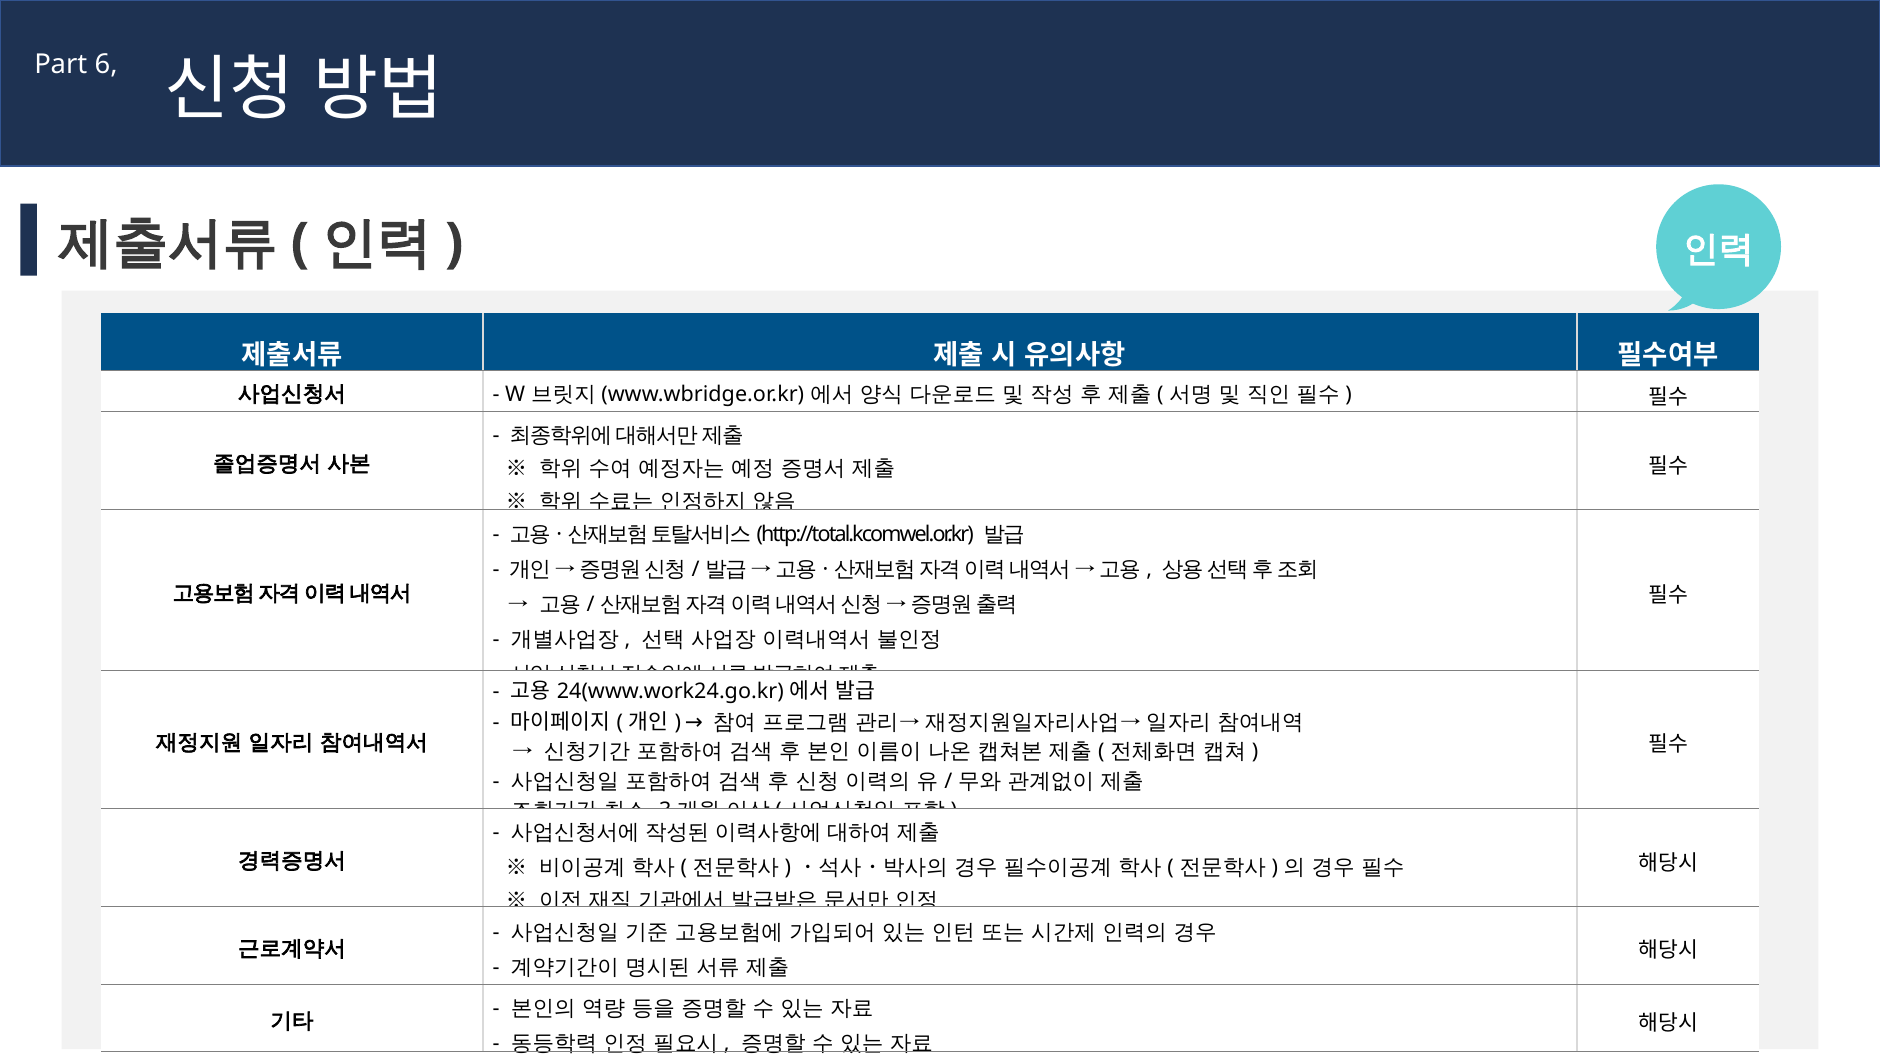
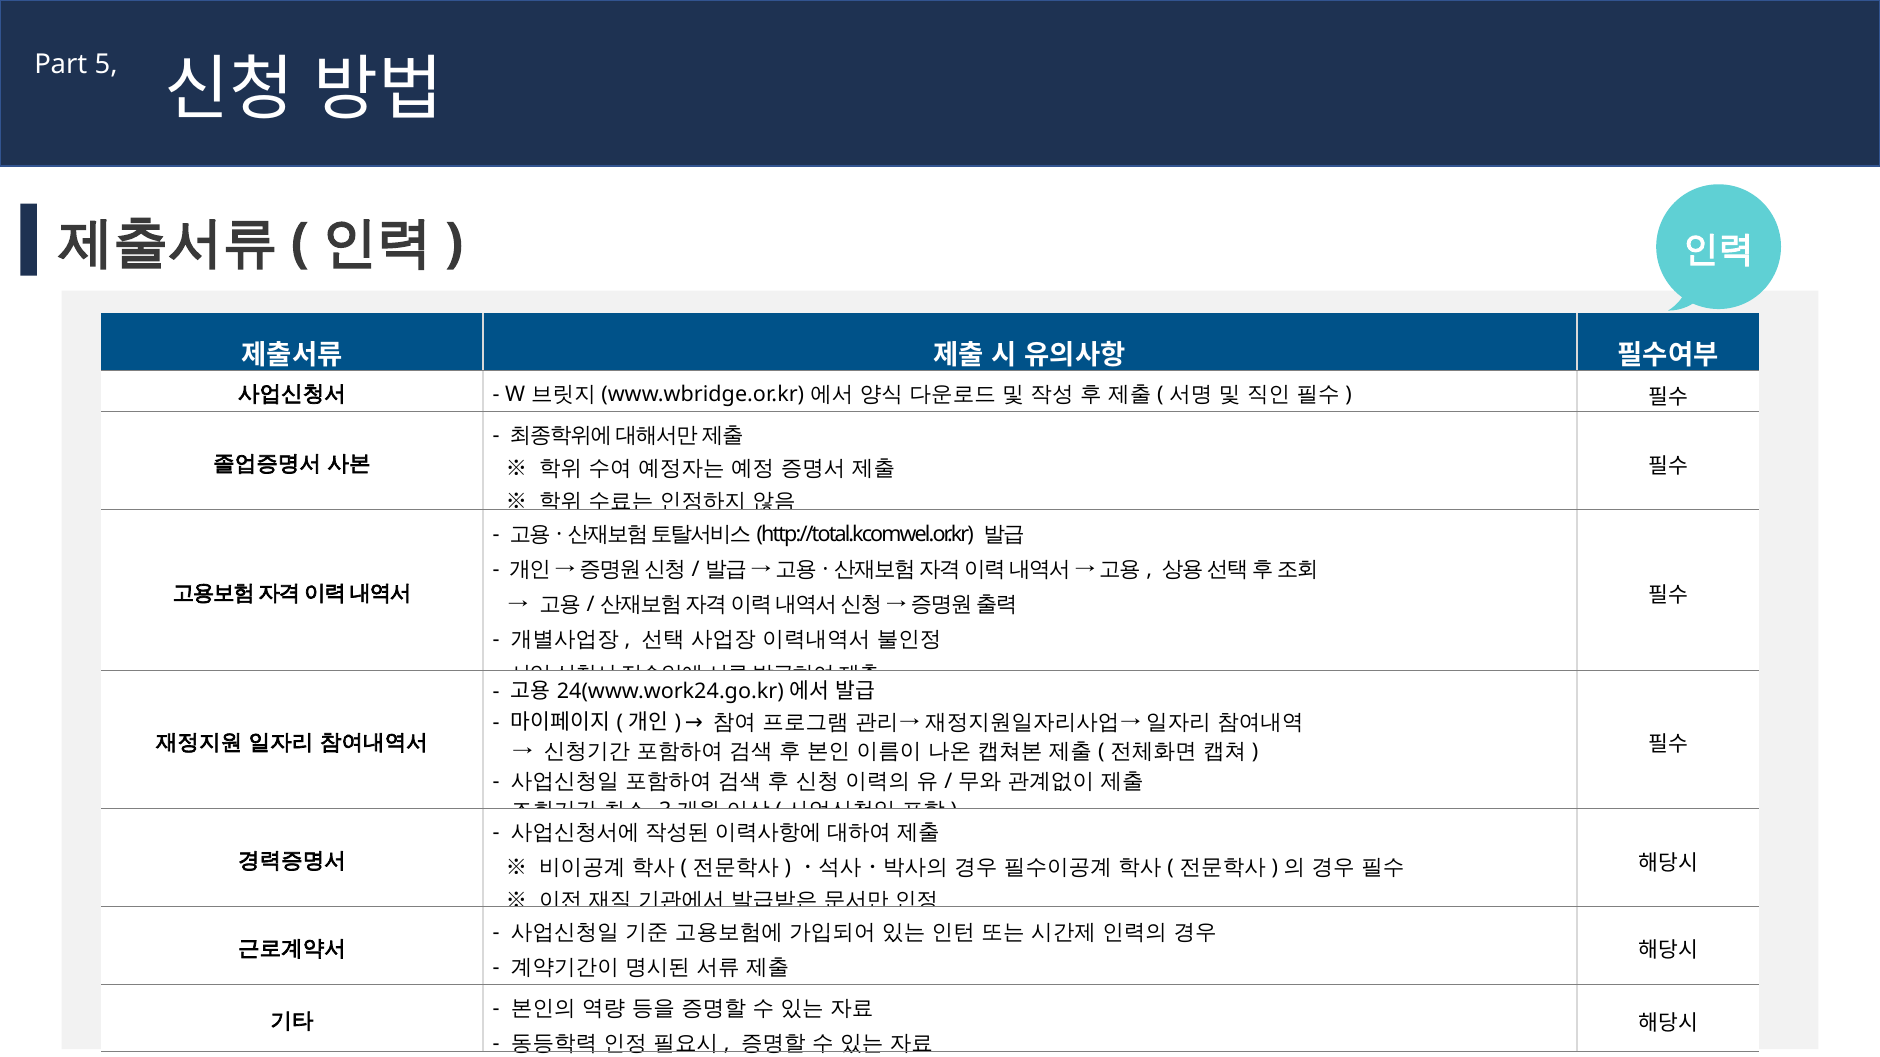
6: 6 -> 5 (106, 64)
